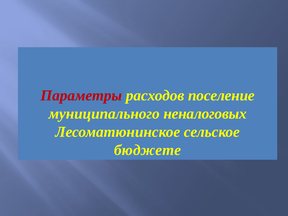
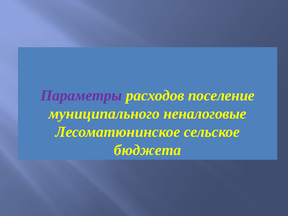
Параметры colour: red -> purple (81, 95)
неналоговых: неналоговых -> неналоговые (205, 114)
бюджете: бюджете -> бюджета (148, 150)
